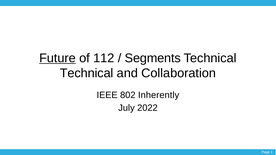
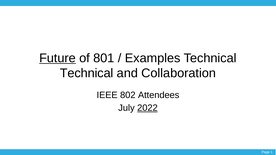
112: 112 -> 801 (104, 58)
Segments: Segments -> Examples (153, 58)
Inherently: Inherently -> Attendees (159, 95)
2022 underline: none -> present (147, 108)
